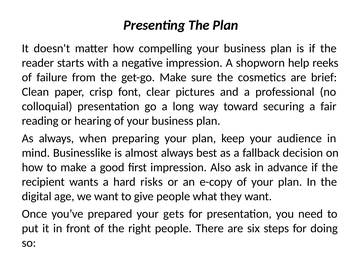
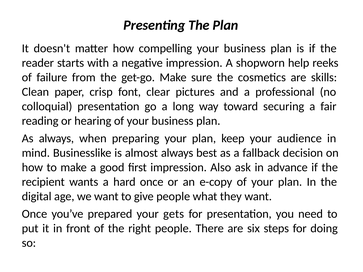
brief: brief -> skills (324, 77)
hard risks: risks -> once (152, 182)
